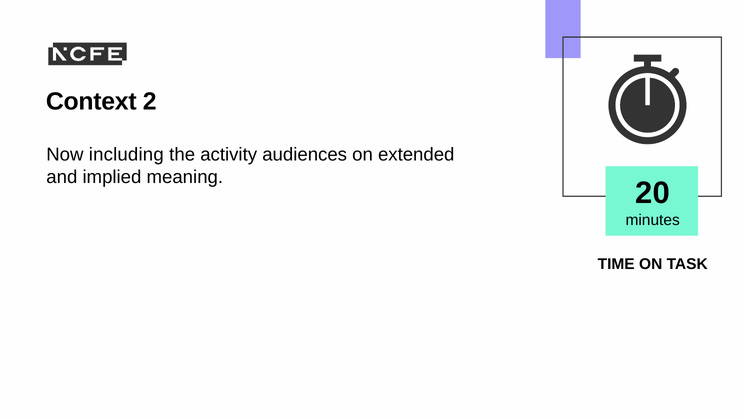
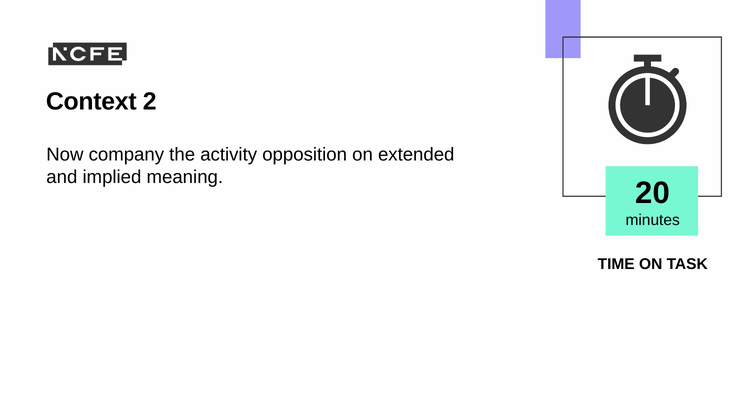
including: including -> company (126, 155)
audiences: audiences -> opposition (305, 155)
